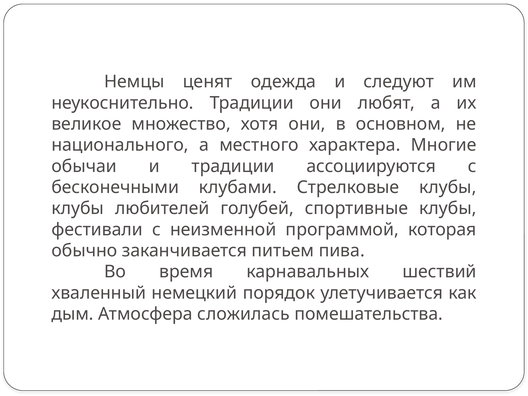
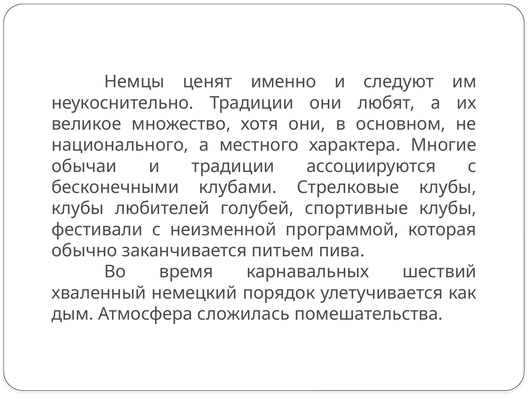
одежда: одежда -> именно (284, 82)
